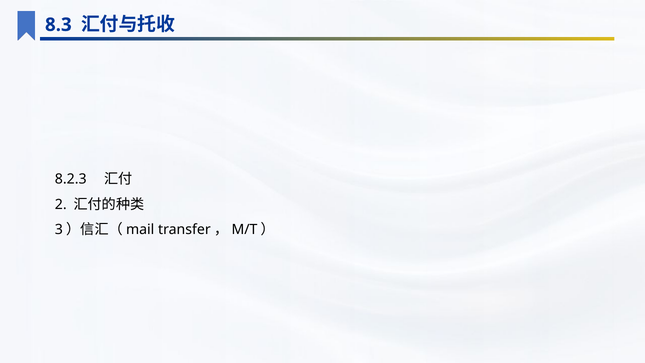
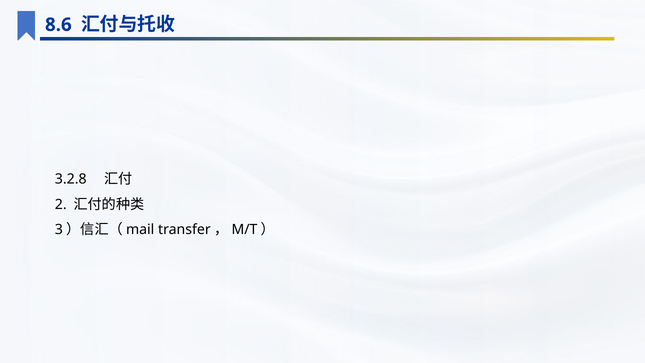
8.3: 8.3 -> 8.6 (58, 25)
8.2.3: 8.2.3 -> 3.2.8 (71, 179)
